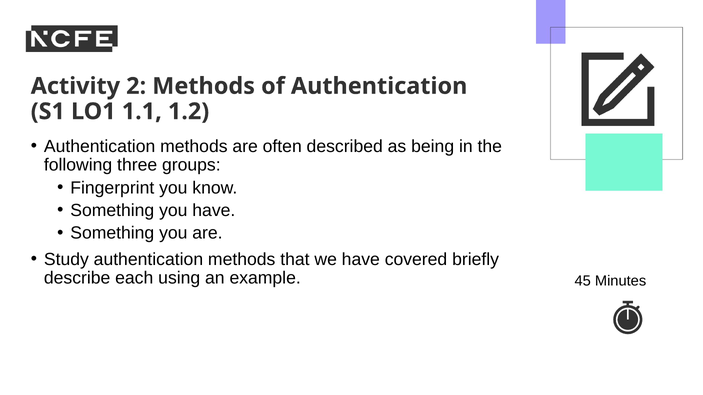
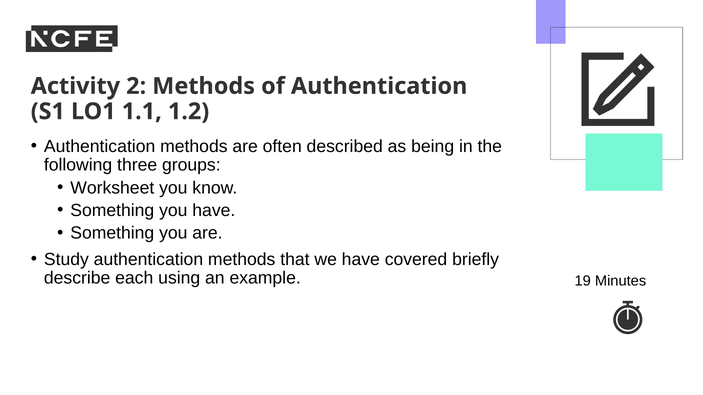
Fingerprint: Fingerprint -> Worksheet (112, 188)
45: 45 -> 19 (583, 281)
